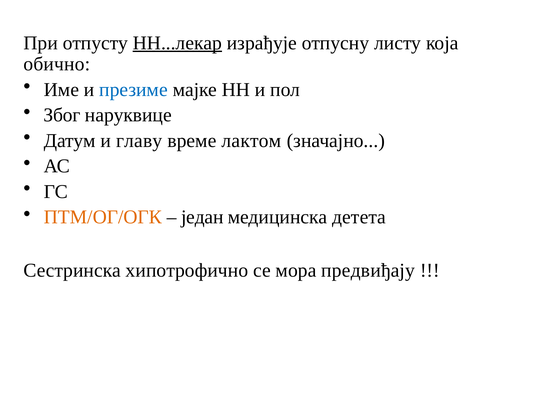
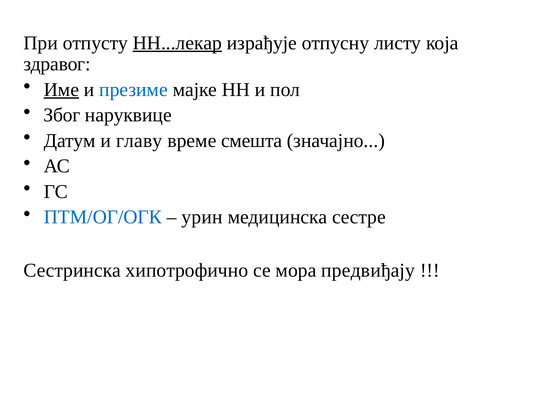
обично: обично -> здравог (57, 64)
Име underline: none -> present (61, 90)
лактом: лактом -> смешта (252, 140)
ПТМ/ОГ/ОГК colour: orange -> blue (103, 217)
један: један -> урин (202, 217)
детета: детета -> сестре (359, 217)
